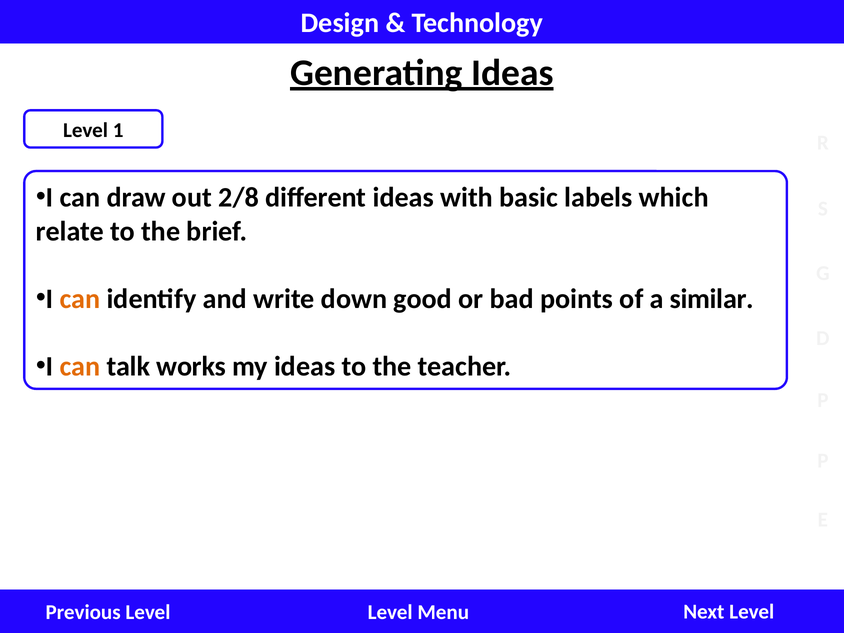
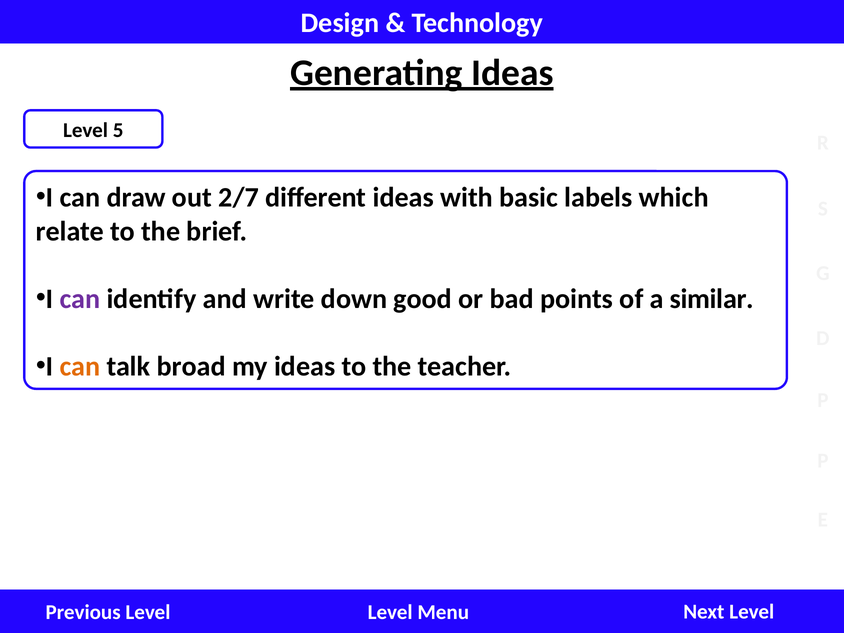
1: 1 -> 5 (118, 130)
2/8: 2/8 -> 2/7 (239, 197)
can colour: orange -> purple (80, 299)
works: works -> broad (191, 366)
